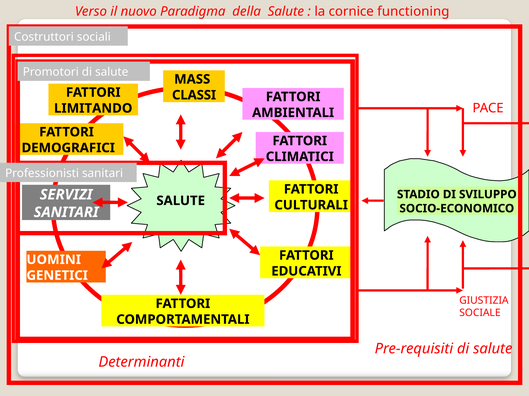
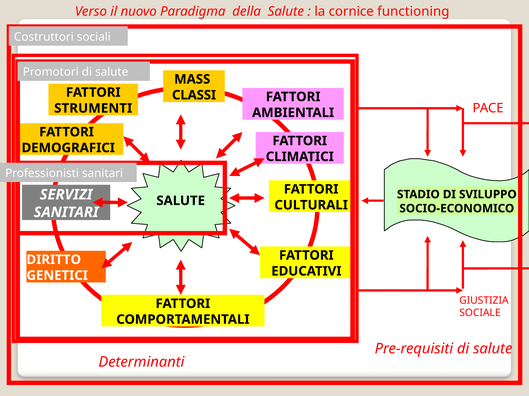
LIMITANDO: LIMITANDO -> STRUMENTI (93, 108)
UOMINI: UOMINI -> DIRITTO (54, 260)
